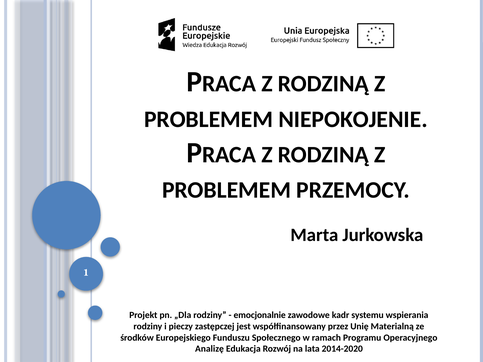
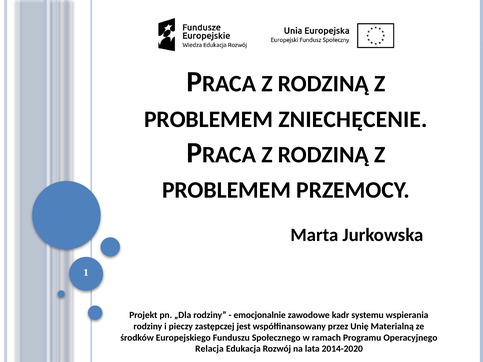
NIEPOKOJENIE: NIEPOKOJENIE -> ZNIECHĘCENIE (353, 119)
Analizę: Analizę -> Relacja (209, 349)
